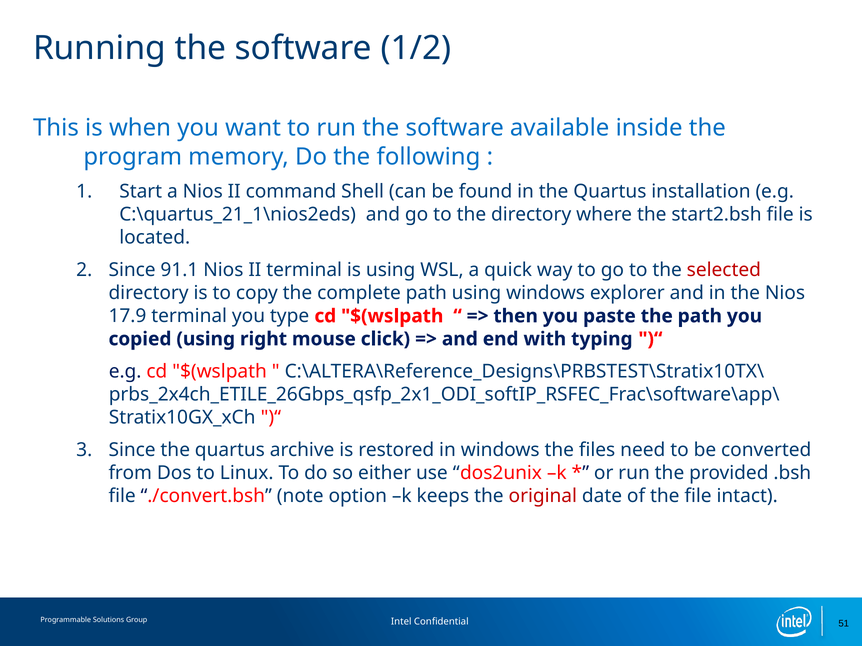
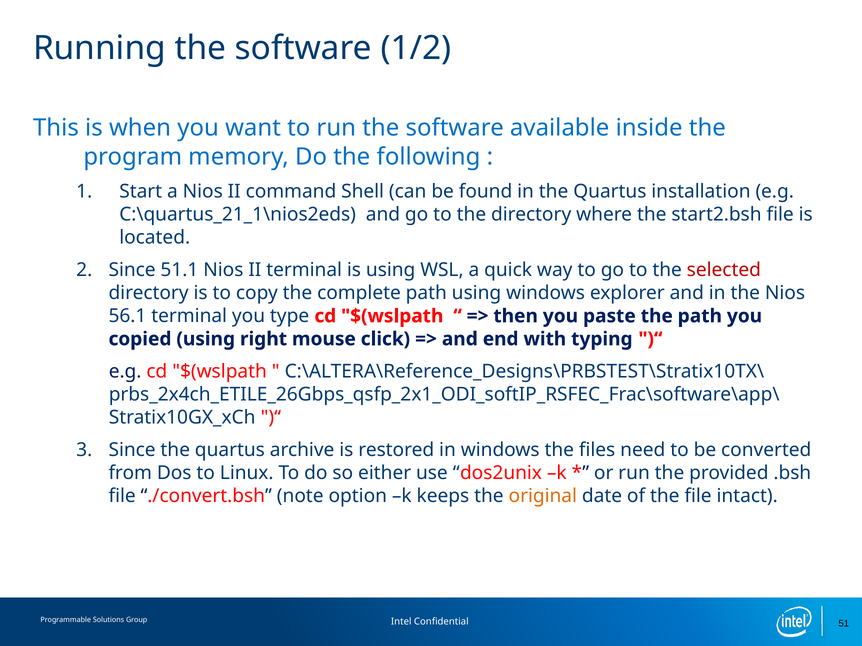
91.1: 91.1 -> 51.1 (179, 270)
17.9: 17.9 -> 56.1 (127, 316)
original colour: red -> orange (543, 496)
